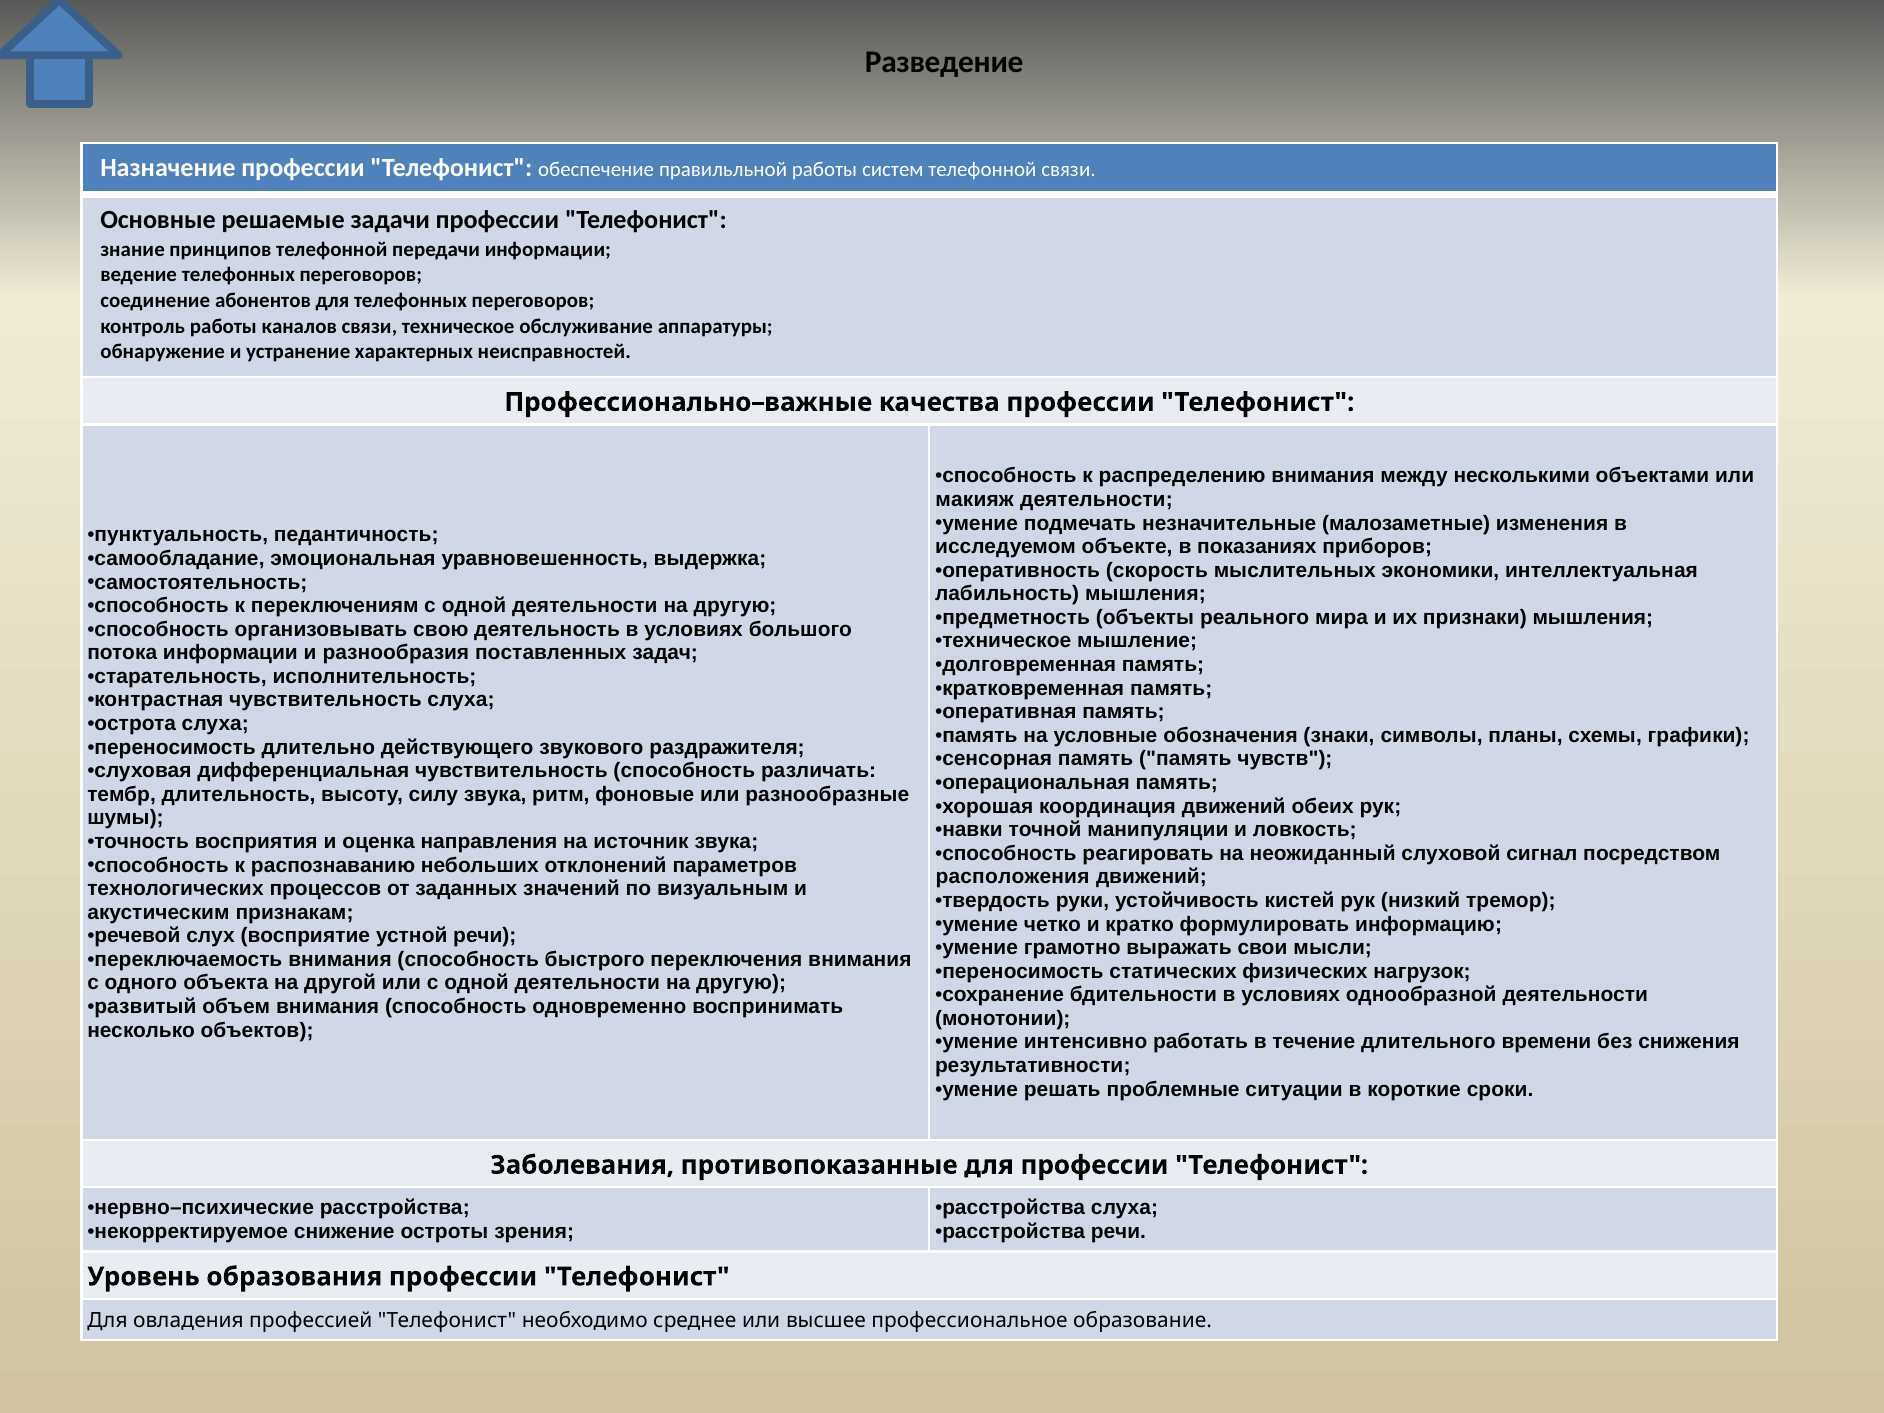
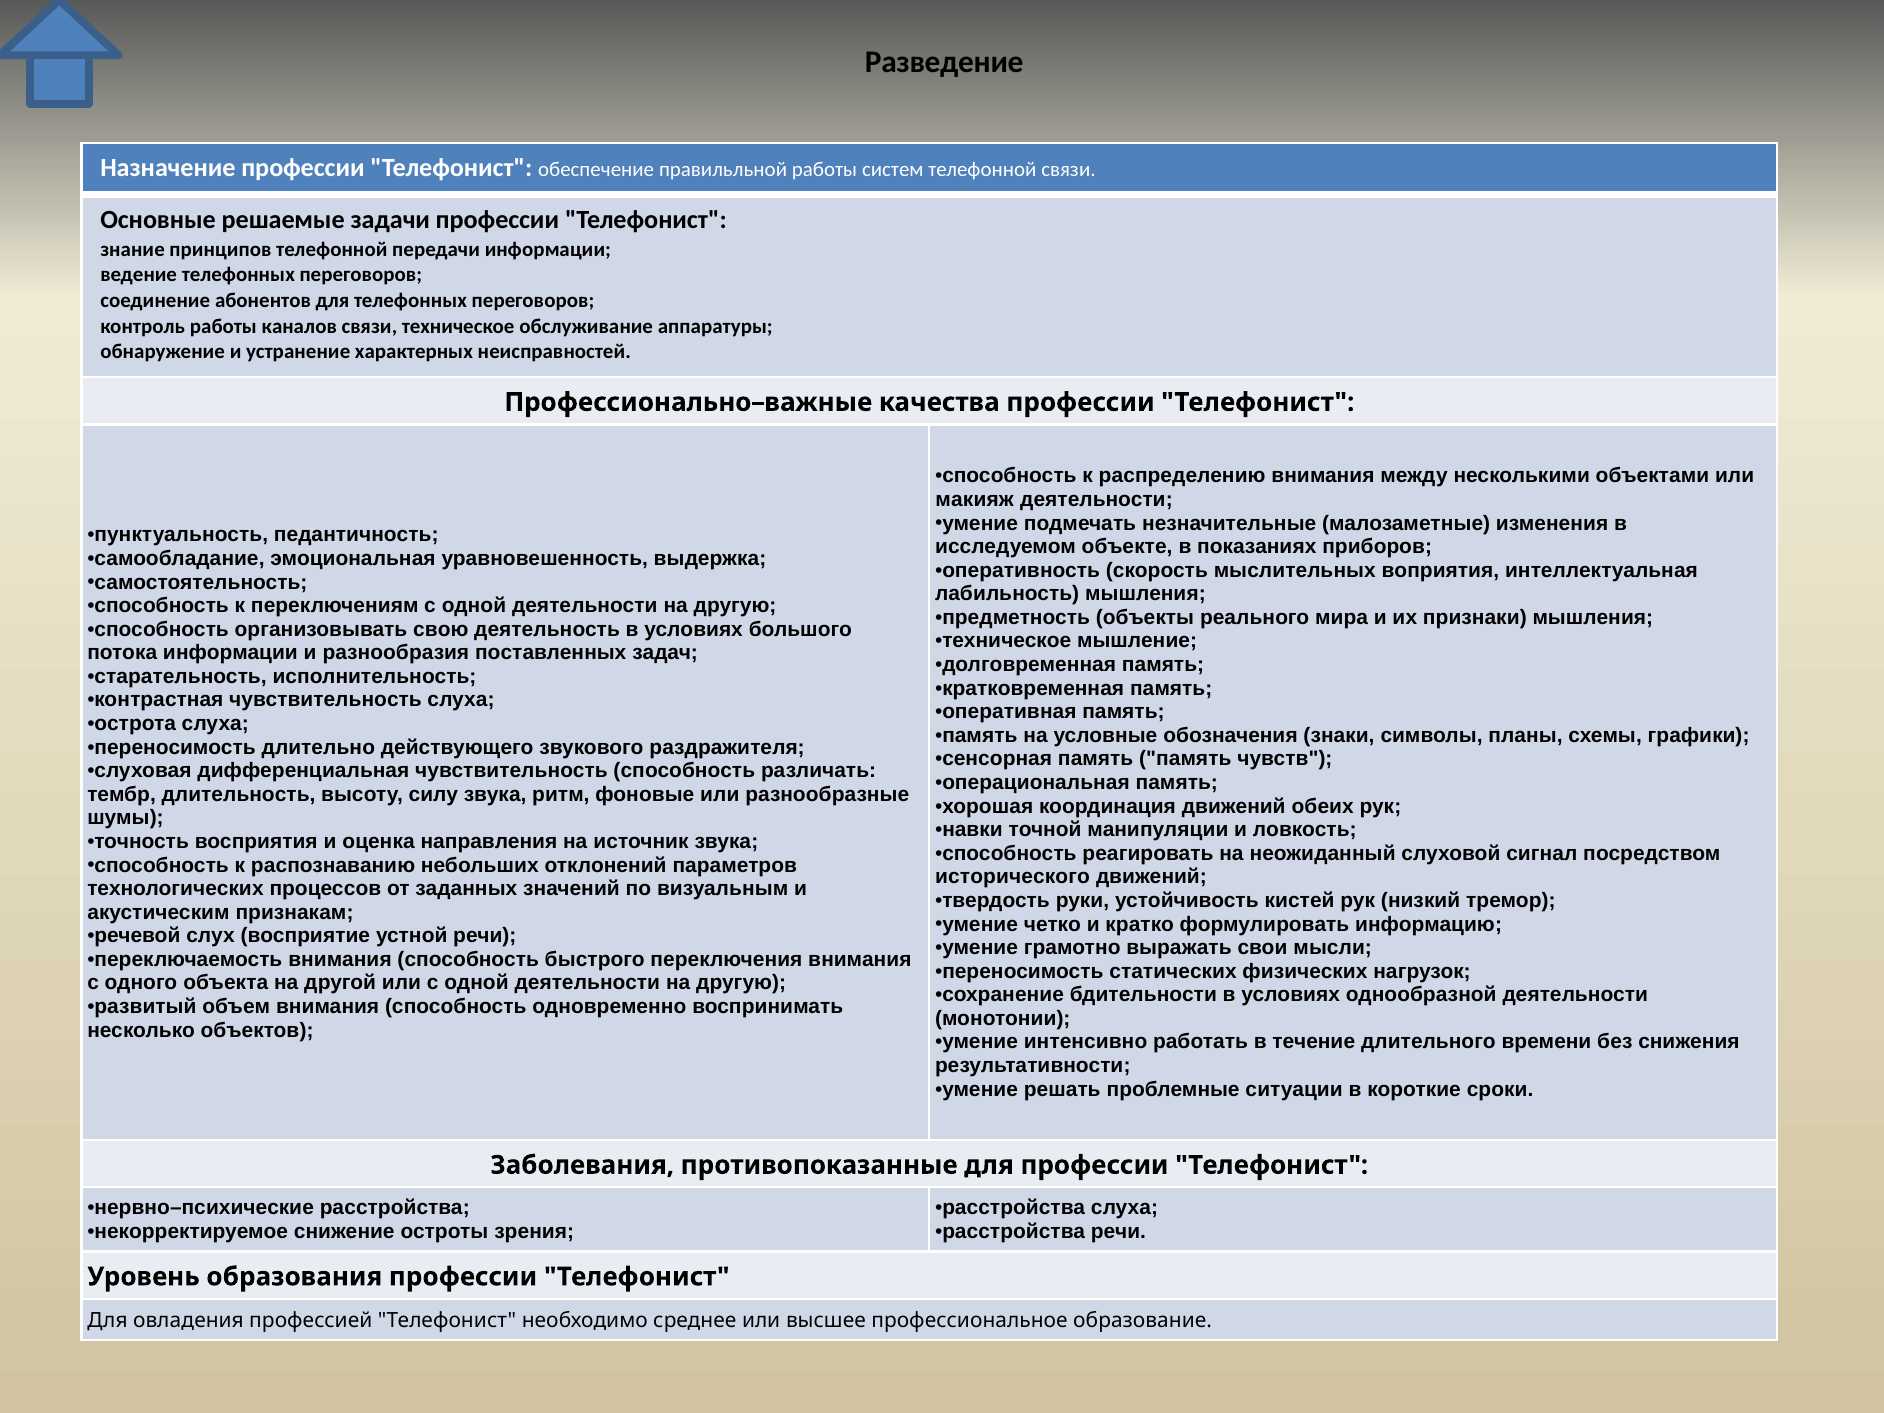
экономики: экономики -> воприятия (1440, 570)
расположения: расположения -> исторического (1013, 877)
